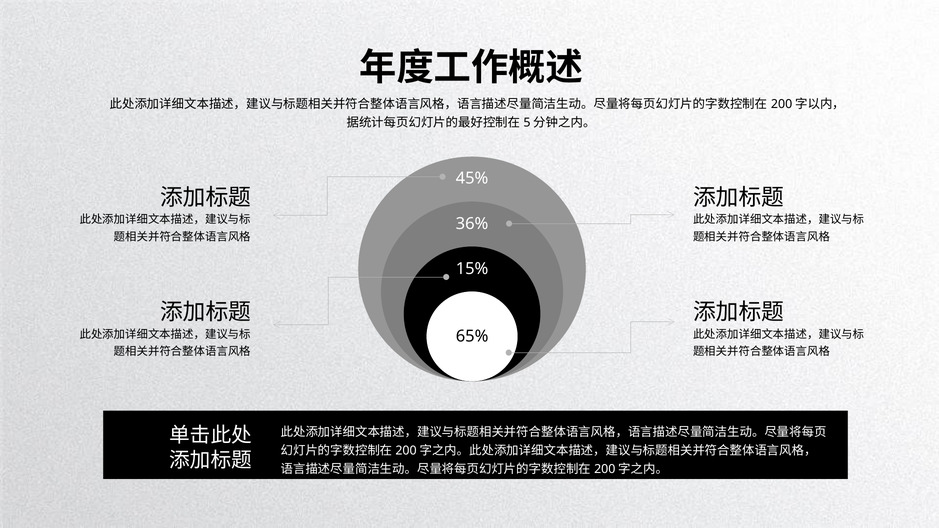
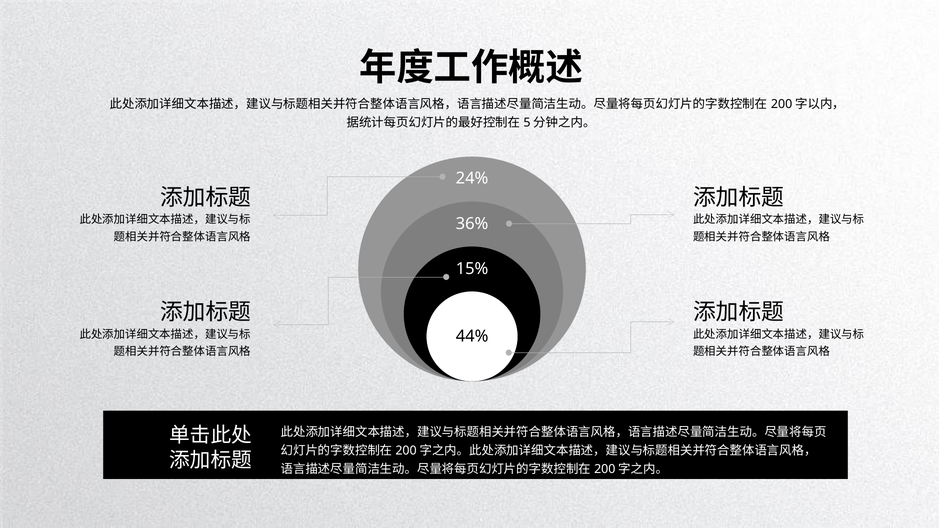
45%: 45% -> 24% (472, 178)
65%: 65% -> 44% (472, 336)
